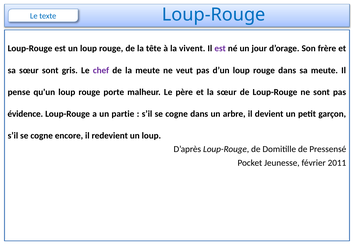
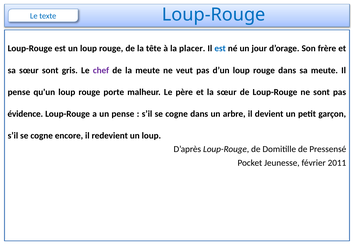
vivent: vivent -> placer (192, 49)
est colour: purple -> blue (220, 49)
un partie: partie -> pense (123, 114)
